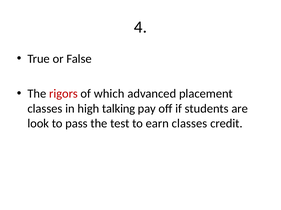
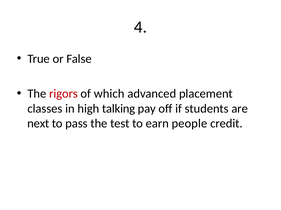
look: look -> next (38, 124)
earn classes: classes -> people (189, 124)
